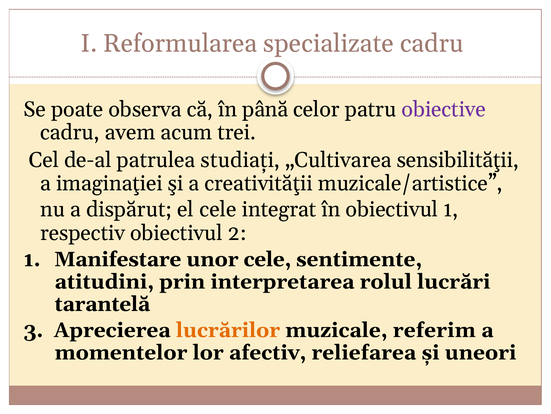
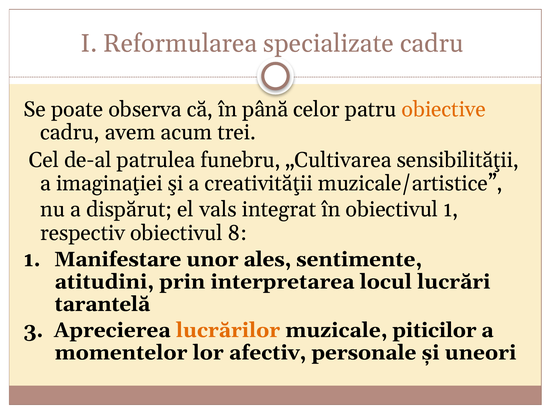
obiective colour: purple -> orange (444, 109)
studiați: studiați -> funebru (241, 160)
el cele: cele -> vals (218, 209)
2: 2 -> 8 (237, 233)
unor cele: cele -> ales (267, 259)
rolul: rolul -> locul (386, 281)
referim: referim -> piticilor (434, 330)
reliefarea: reliefarea -> personale (364, 352)
